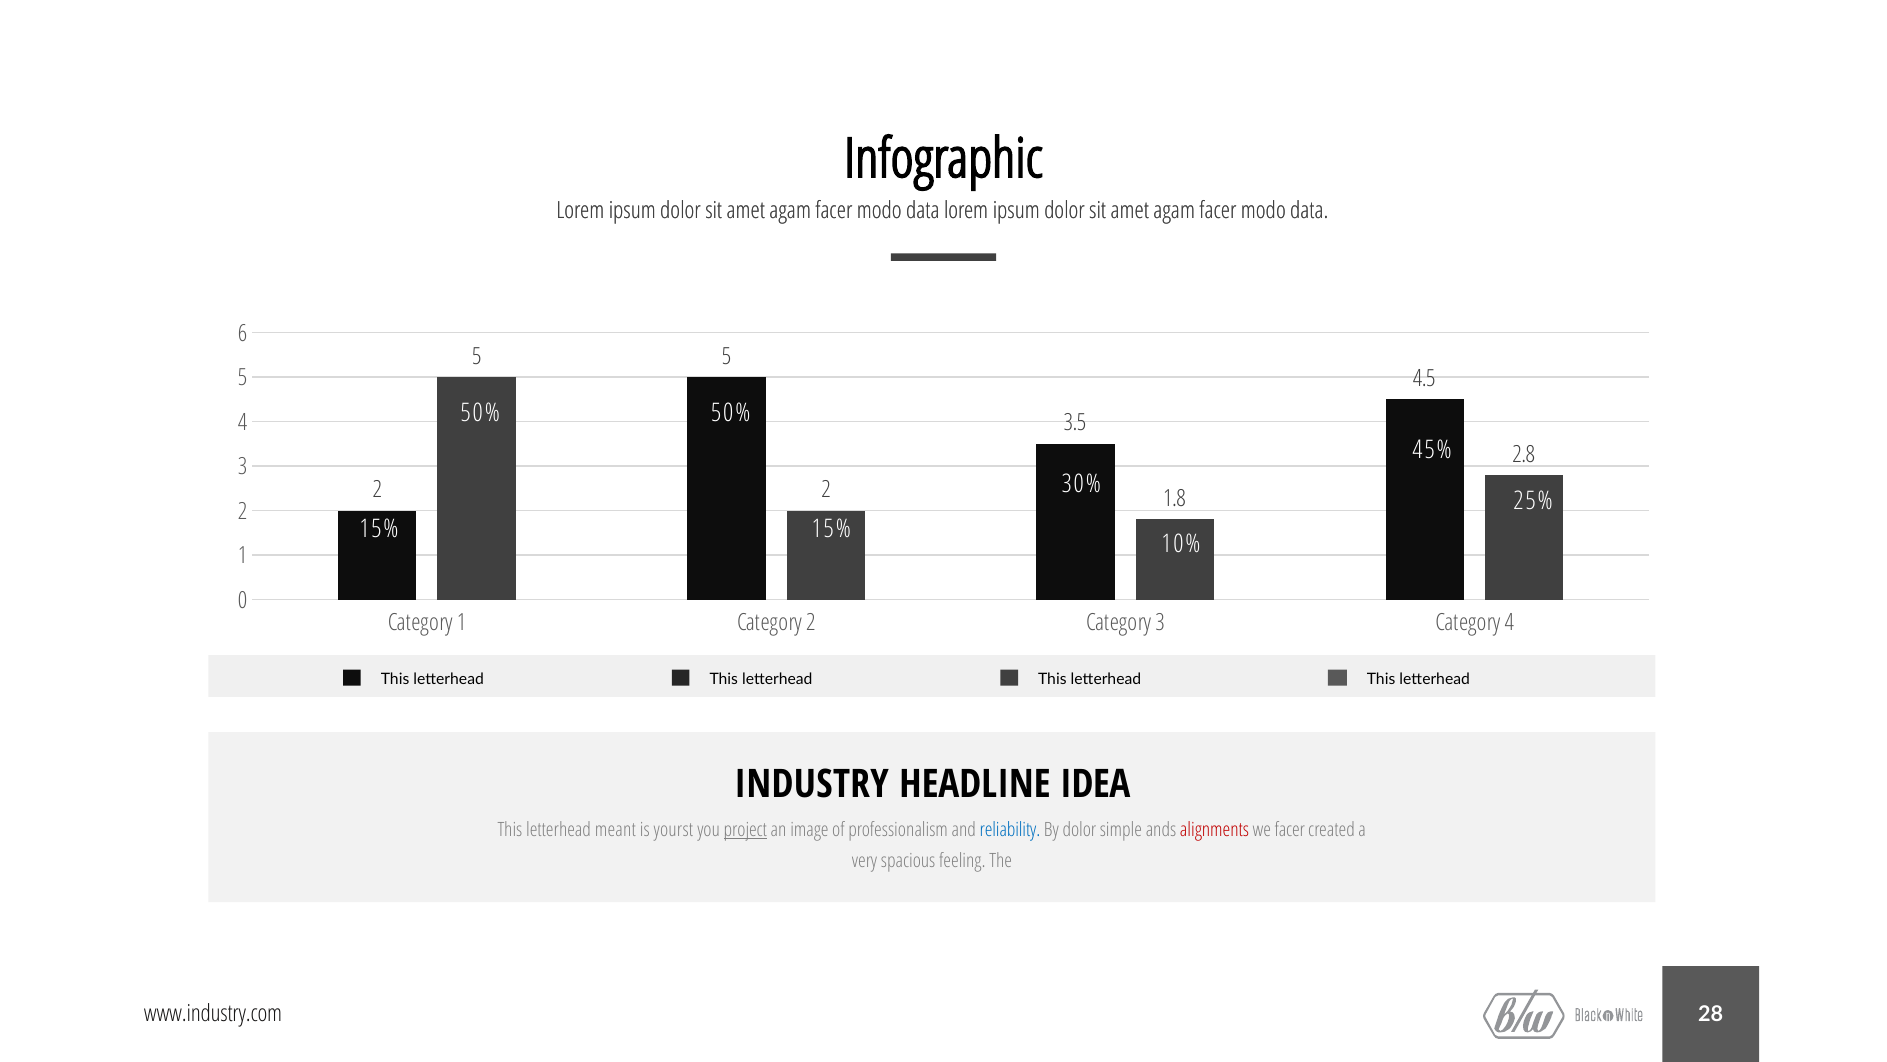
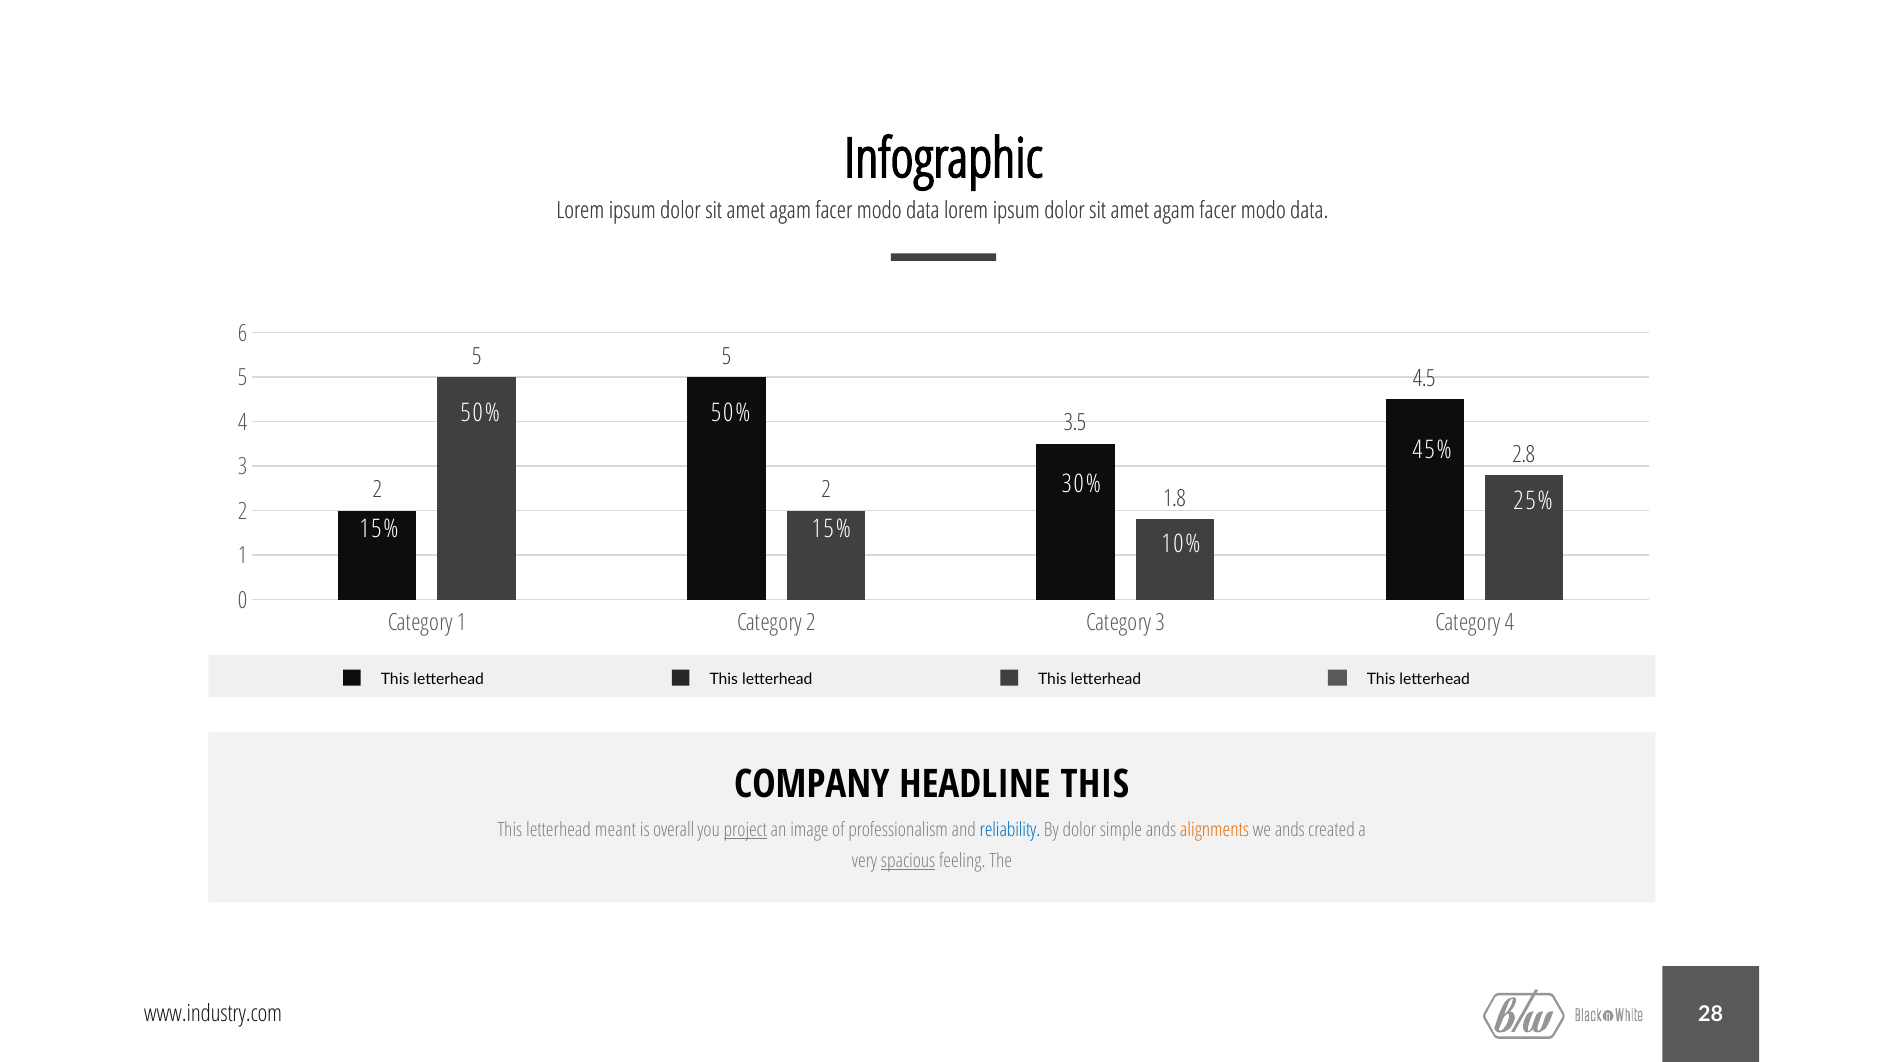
INDUSTRY: INDUSTRY -> COMPANY (812, 785)
HEADLINE IDEA: IDEA -> THIS (1095, 785)
yourst: yourst -> overall (674, 830)
alignments colour: red -> orange (1215, 830)
we facer: facer -> ands (1290, 830)
spacious underline: none -> present (908, 861)
